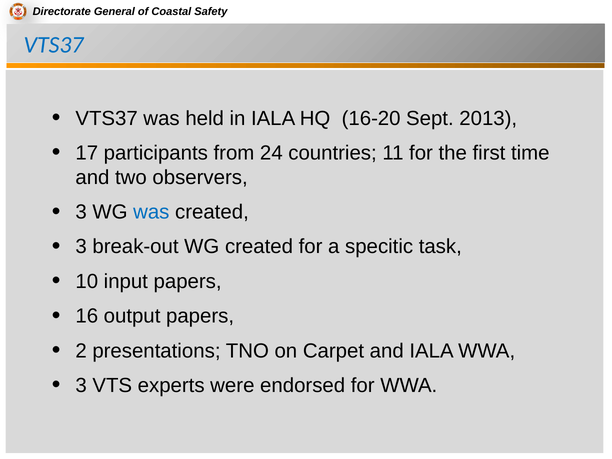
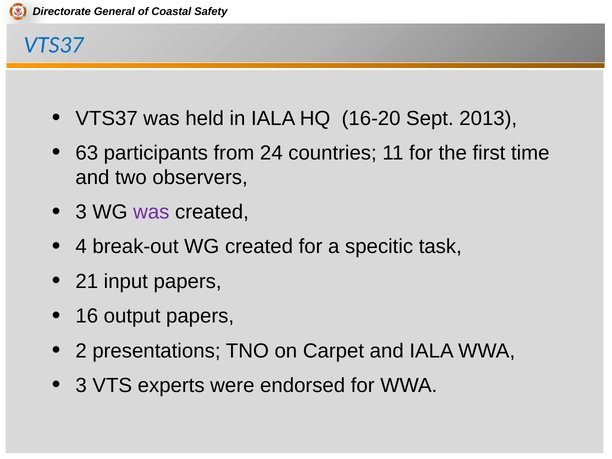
17: 17 -> 63 (87, 153)
was colour: blue -> purple (151, 212)
3: 3 -> 4 (81, 247)
10: 10 -> 21 (87, 281)
